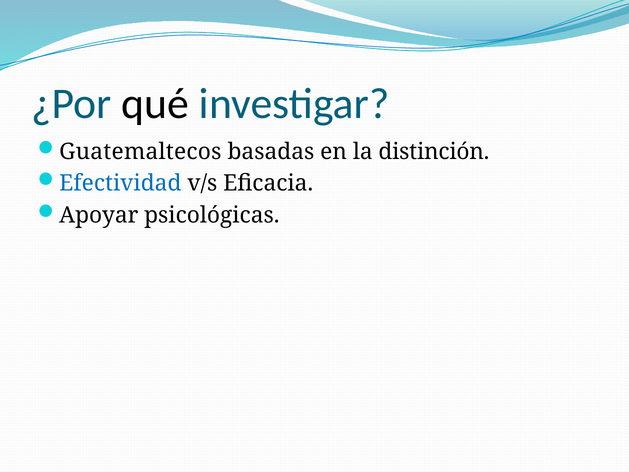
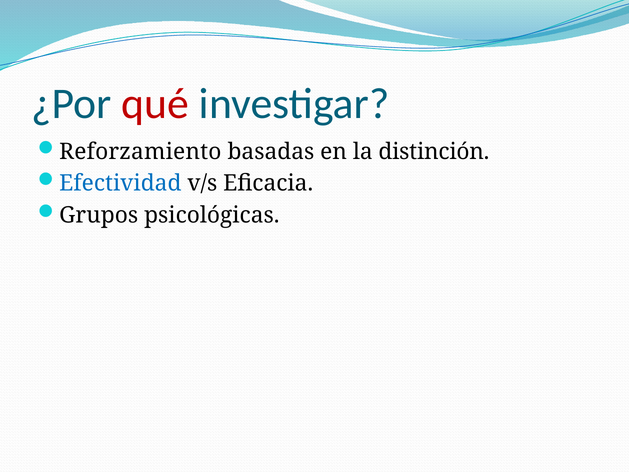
qué colour: black -> red (155, 104)
Guatemaltecos: Guatemaltecos -> Reforzamiento (140, 151)
Apoyar: Apoyar -> Grupos (99, 215)
